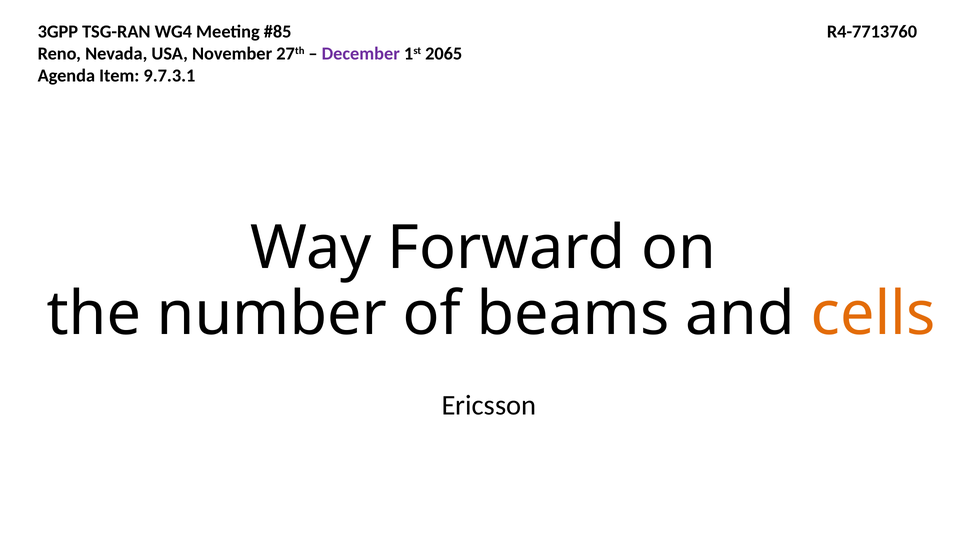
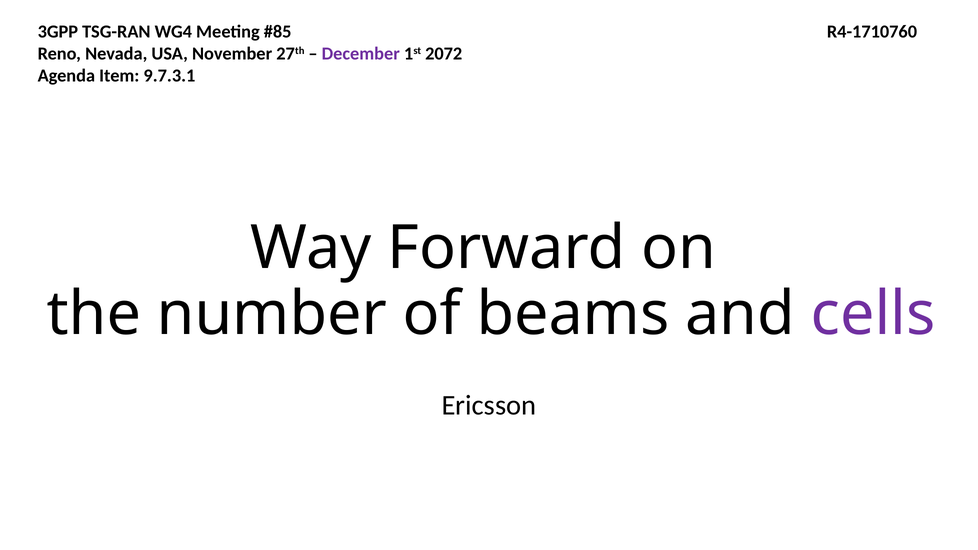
R4-7713760: R4-7713760 -> R4-1710760 (872, 32)
2065: 2065 -> 2072 (444, 54)
cells colour: orange -> purple (873, 314)
